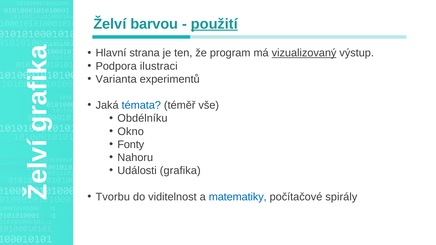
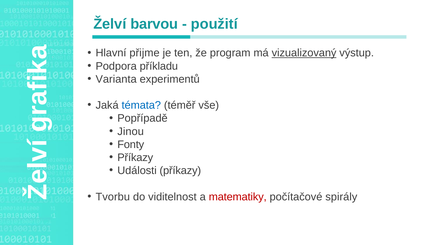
použití underline: present -> none (214, 24)
strana: strana -> přijme (145, 53)
ilustraci: ilustraci -> příkladu (159, 66)
Obdélníku: Obdélníku -> Popřípadě (143, 118)
Okno: Okno -> Jinou (131, 132)
Nahoru: Nahoru -> Příkazy (135, 158)
Události grafika: grafika -> příkazy (180, 171)
matematiky colour: blue -> red (238, 197)
